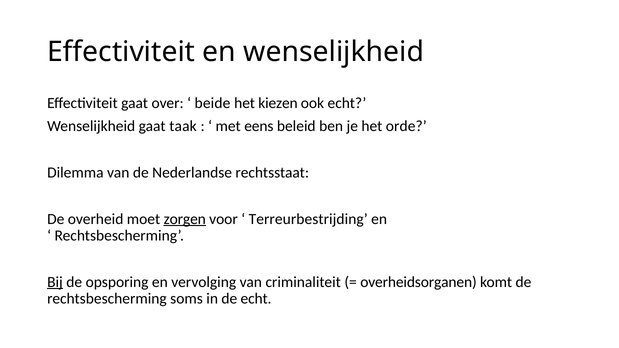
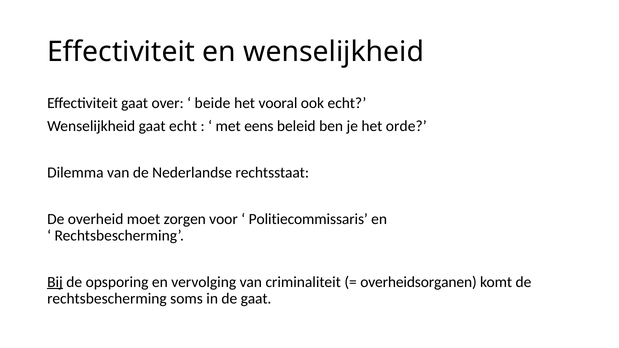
kiezen: kiezen -> vooral (278, 103)
gaat taak: taak -> echt (183, 126)
zorgen underline: present -> none (185, 219)
Terreurbestrijding: Terreurbestrijding -> Politiecommissaris (308, 219)
de echt: echt -> gaat (256, 299)
